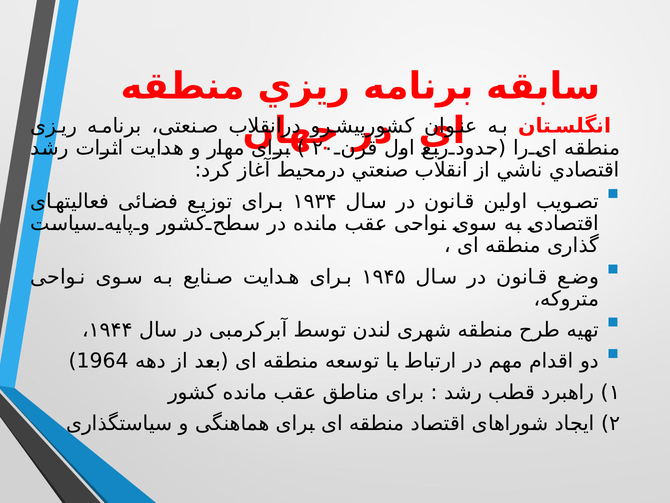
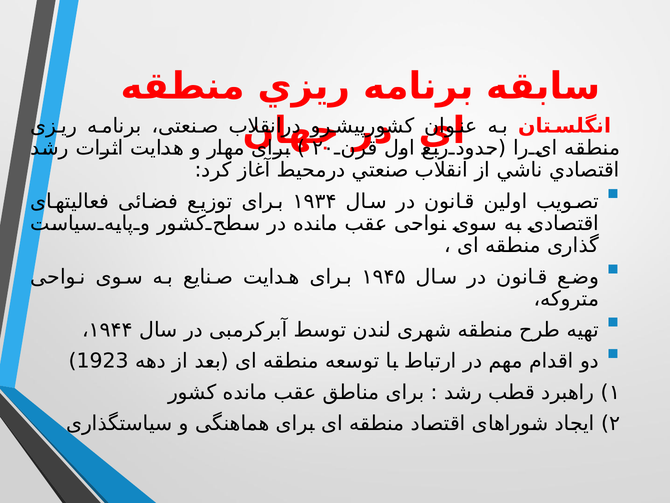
1964: 1964 -> 1923 (103, 361)
